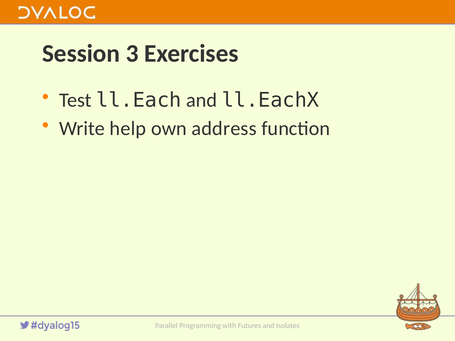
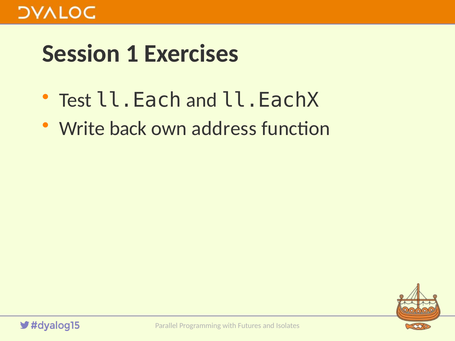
3: 3 -> 1 (132, 54)
help: help -> back (128, 129)
